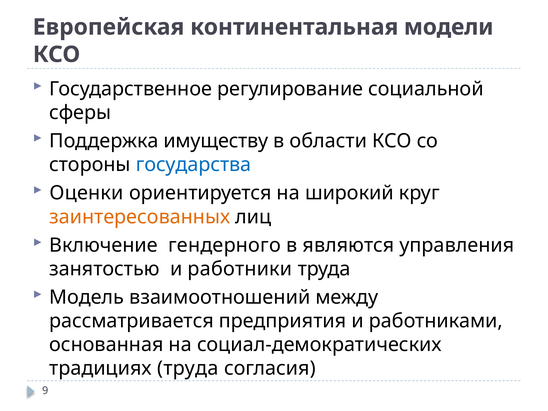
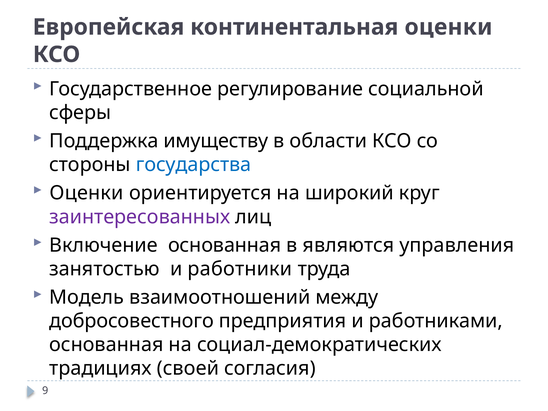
континентальная модели: модели -> оценки (448, 27)
заинтересованных colour: orange -> purple (140, 217)
Включение гендерного: гендерного -> основанная (225, 245)
рассматривается: рассматривается -> добросовестного (132, 321)
традициях труда: труда -> своей (188, 368)
